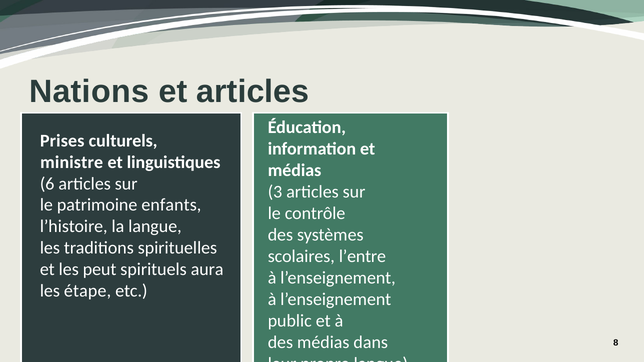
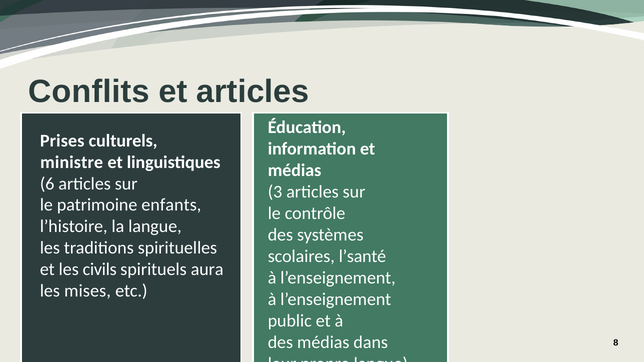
Nations: Nations -> Conflits (89, 92)
l’entre: l’entre -> l’santé (362, 257)
peut: peut -> civils (100, 270)
étape: étape -> mises (88, 291)
